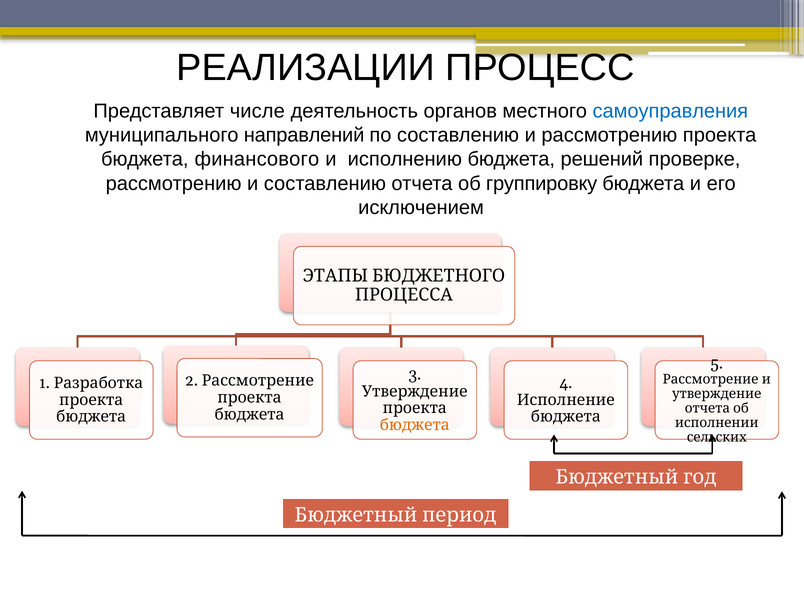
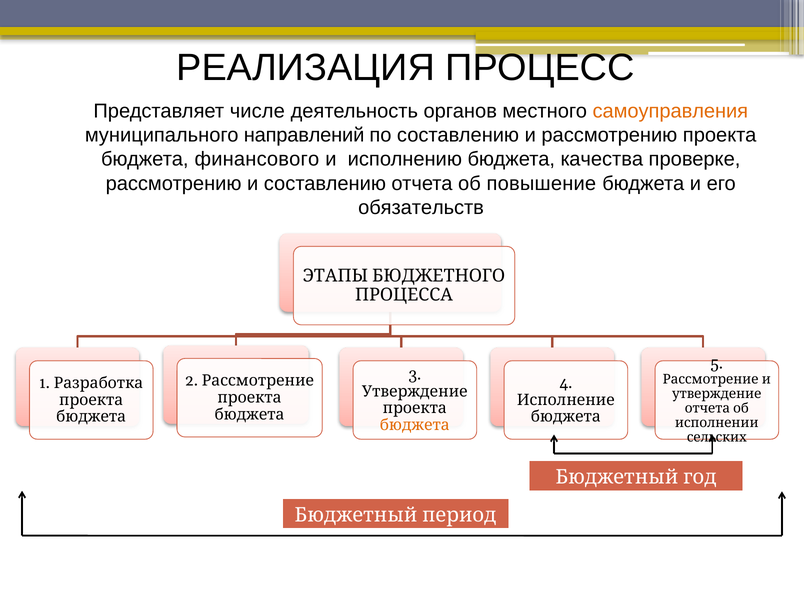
РЕАЛИЗАЦИИ: РЕАЛИЗАЦИИ -> РЕАЛИЗАЦИЯ (306, 68)
самоуправления colour: blue -> orange (670, 111)
решений: решений -> качества (602, 159)
группировку: группировку -> повышение (541, 183)
исключением: исключением -> обязательств (421, 208)
